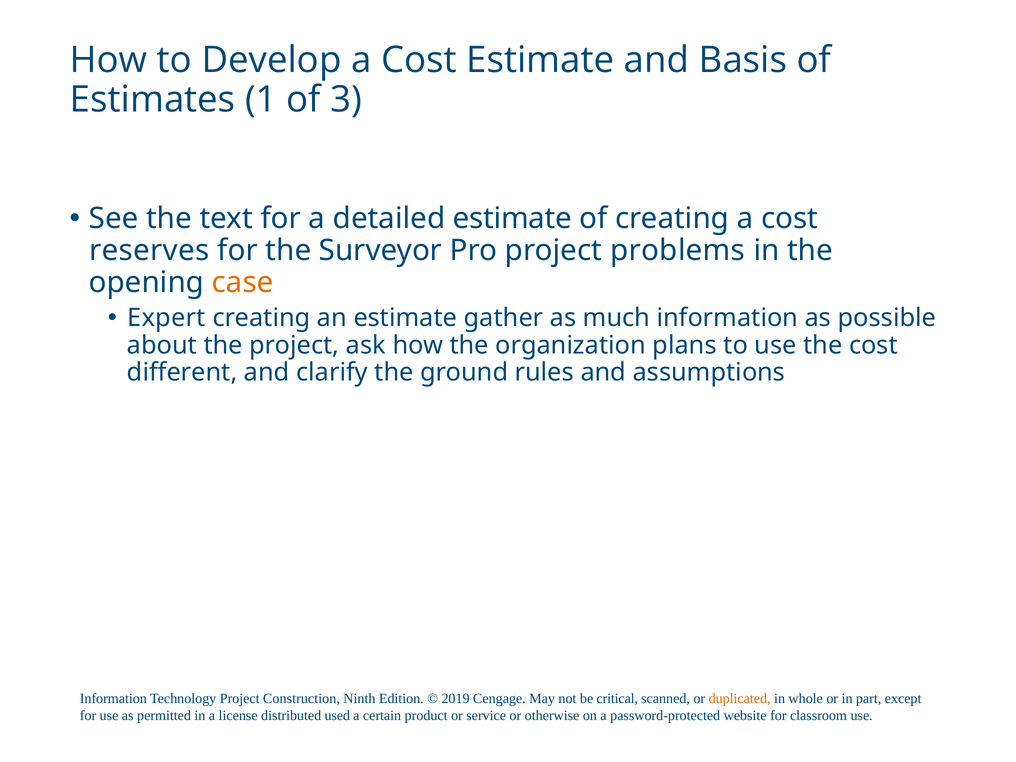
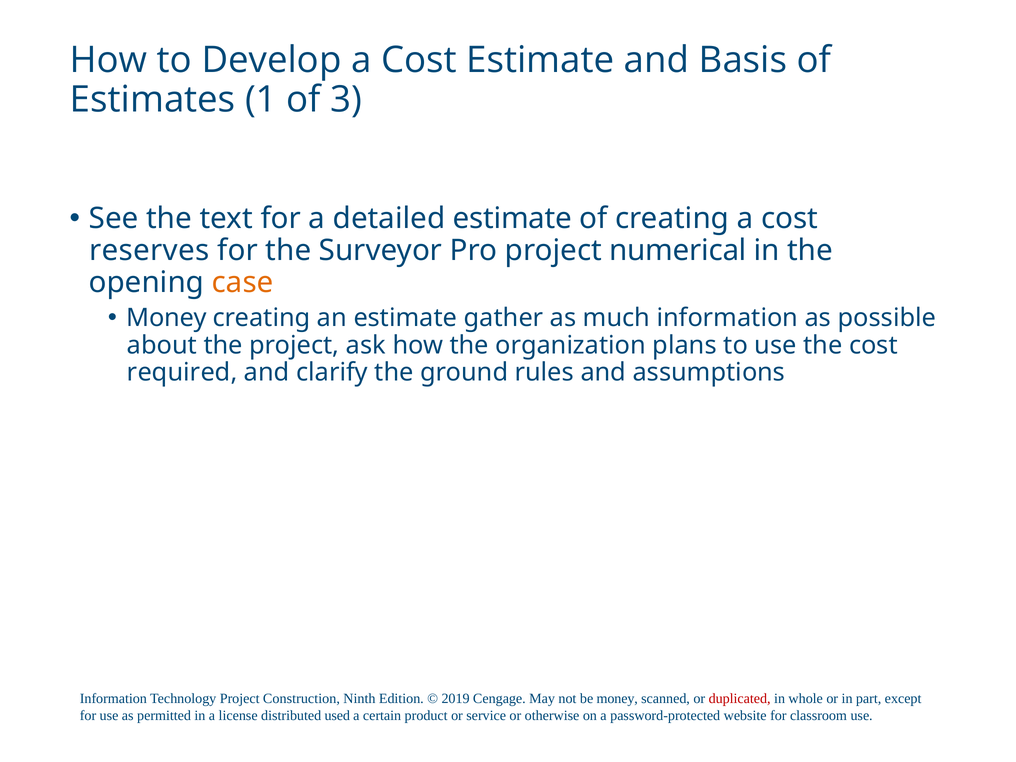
problems: problems -> numerical (678, 251)
Expert: Expert -> Money (167, 318)
different: different -> required (182, 373)
be critical: critical -> money (617, 699)
duplicated colour: orange -> red (740, 699)
